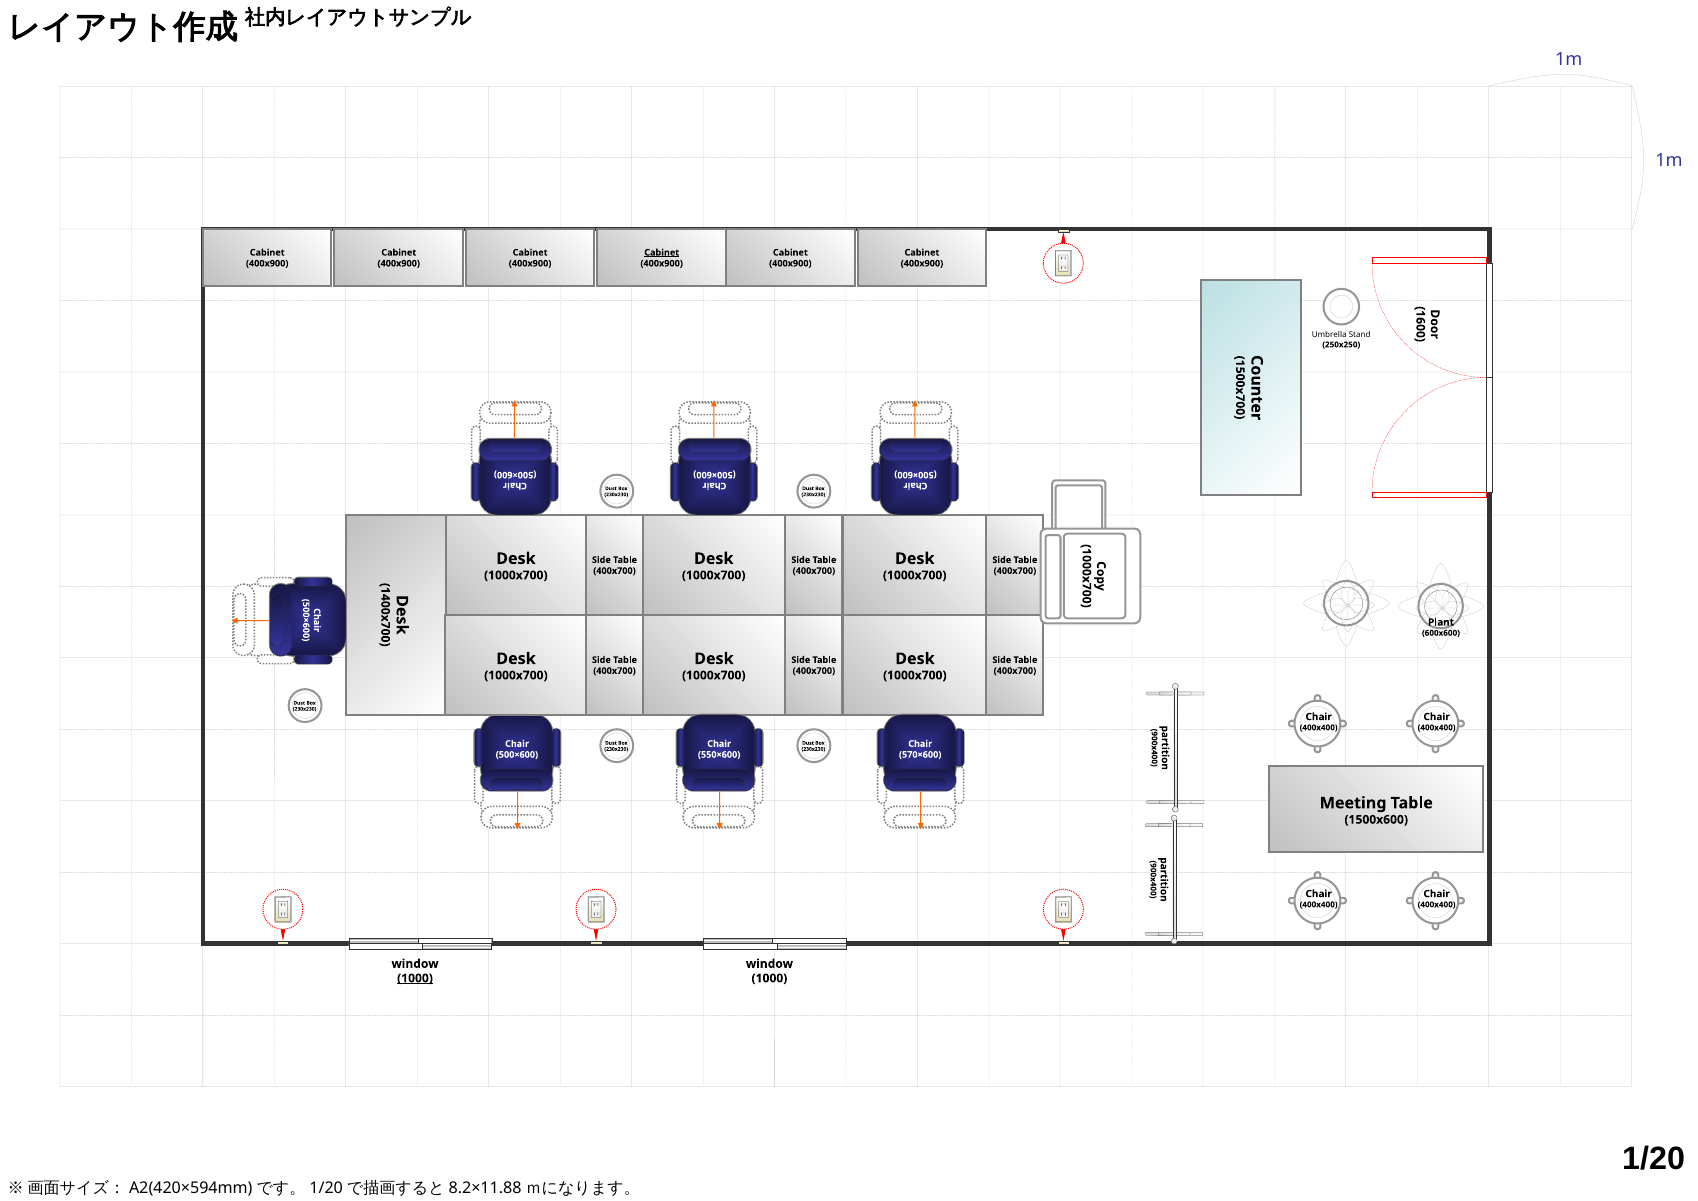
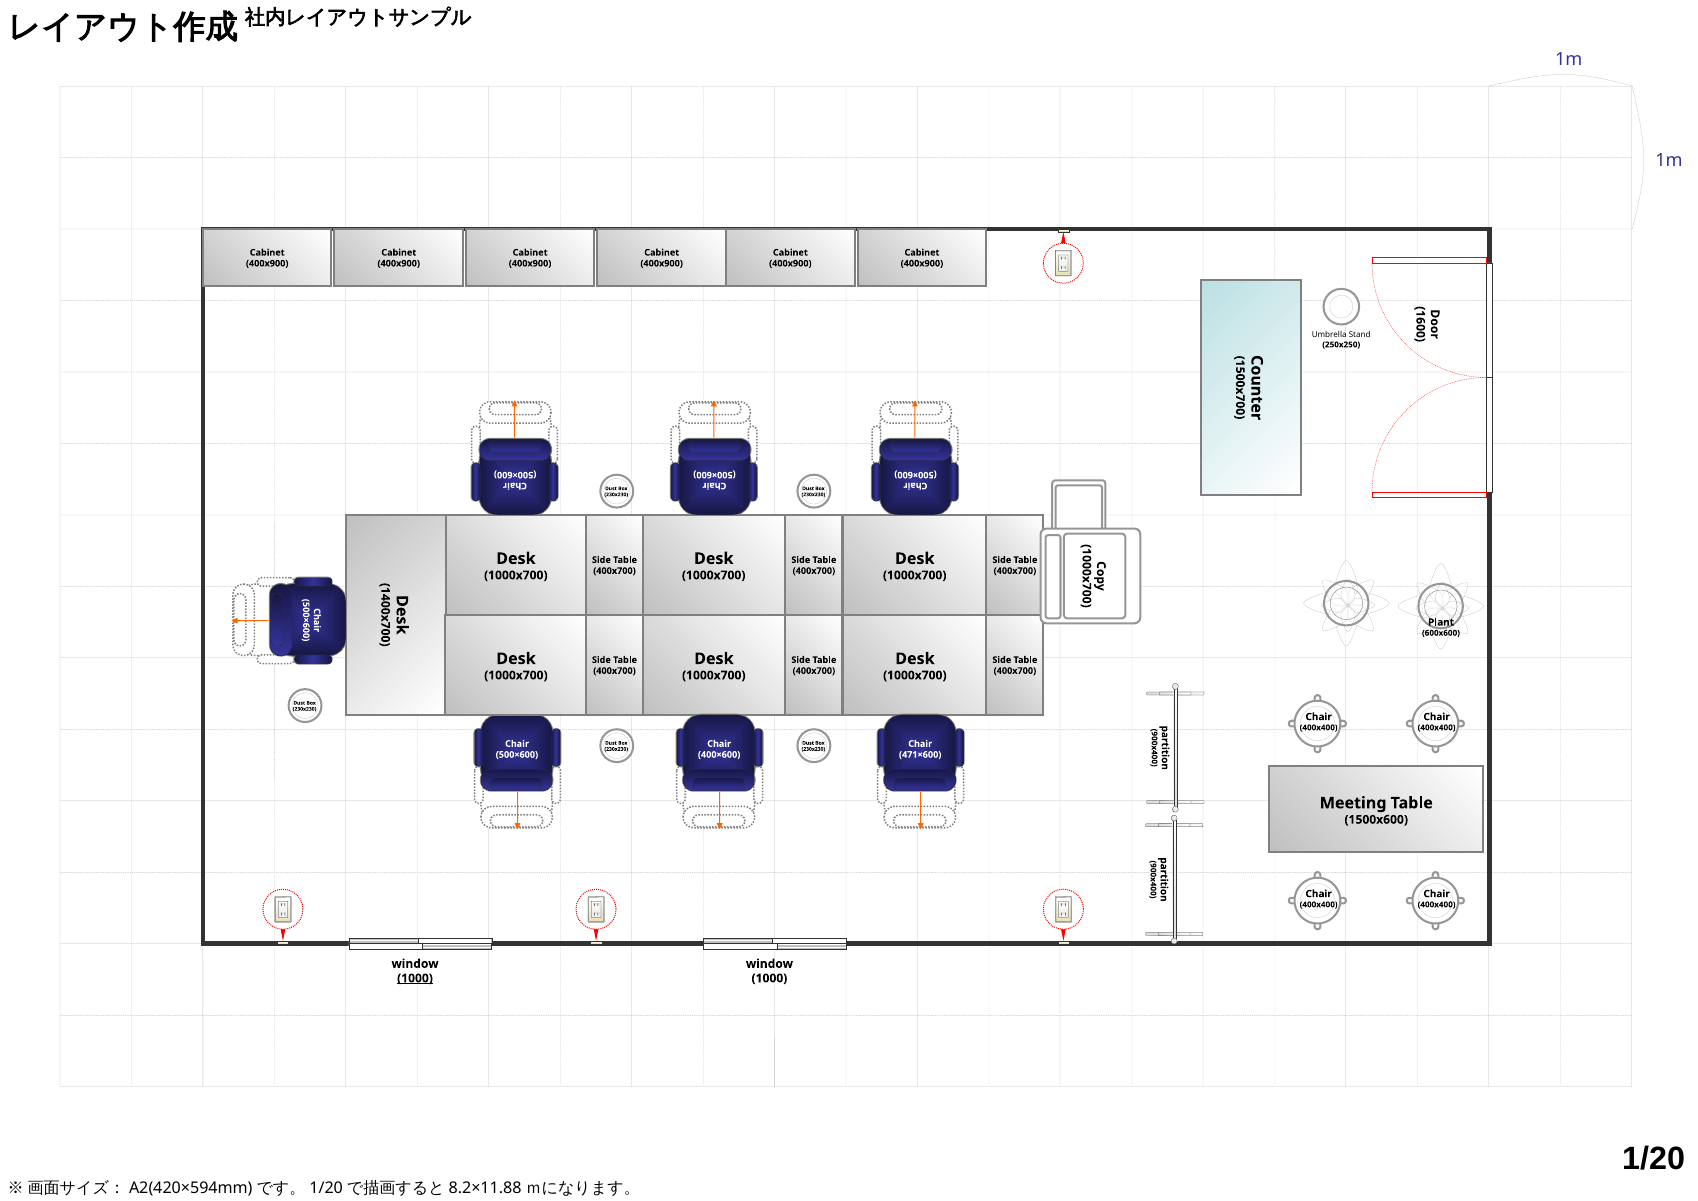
Cabinet underline: present -> none (662, 252)
550×600: 550×600 -> 400×600 (719, 754)
570×600: 570×600 -> 471×600 (920, 754)
